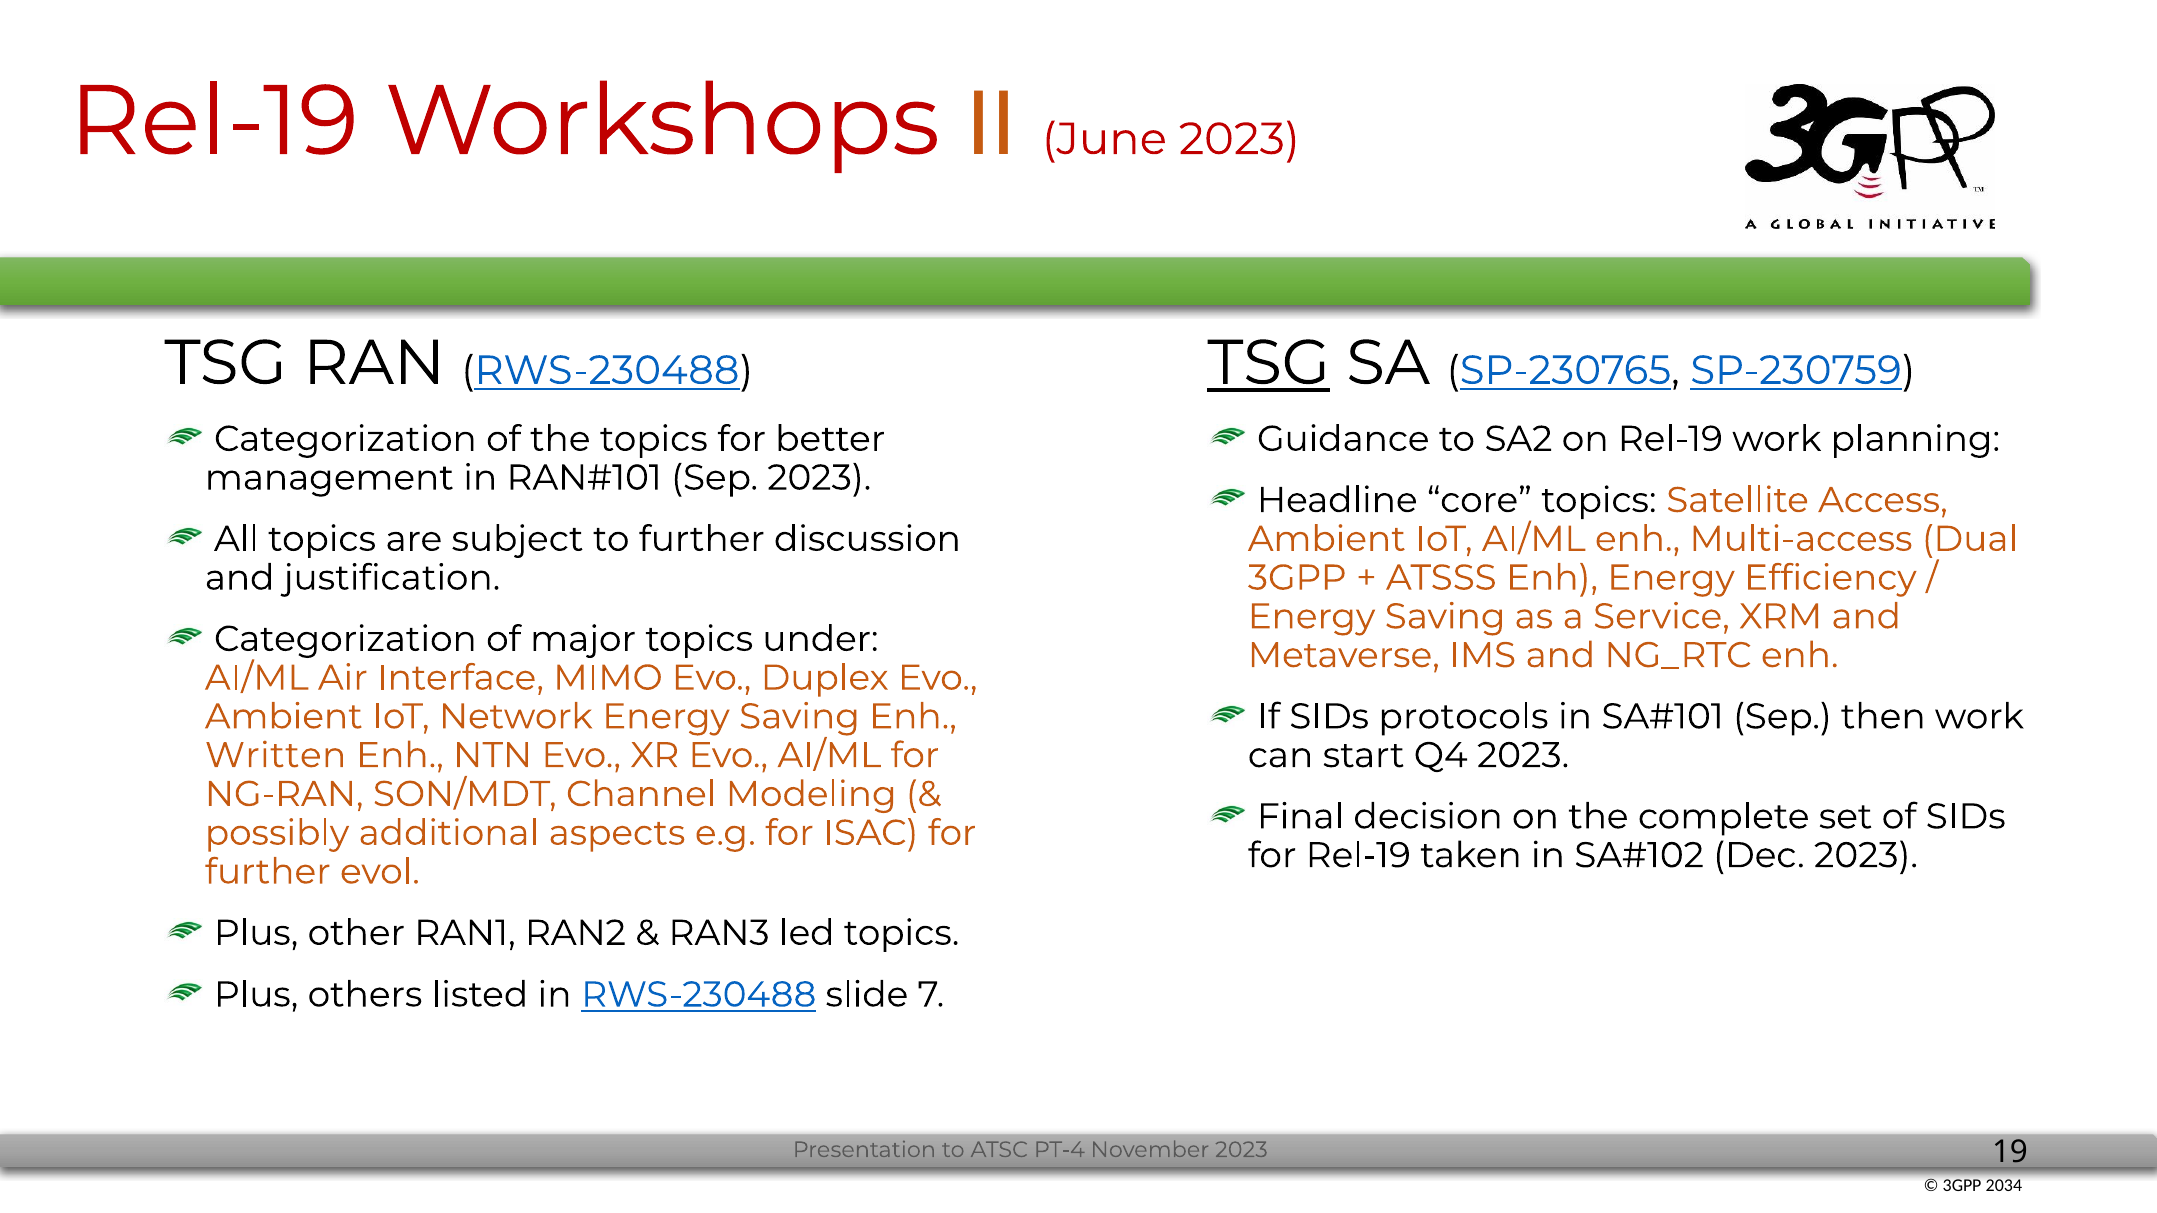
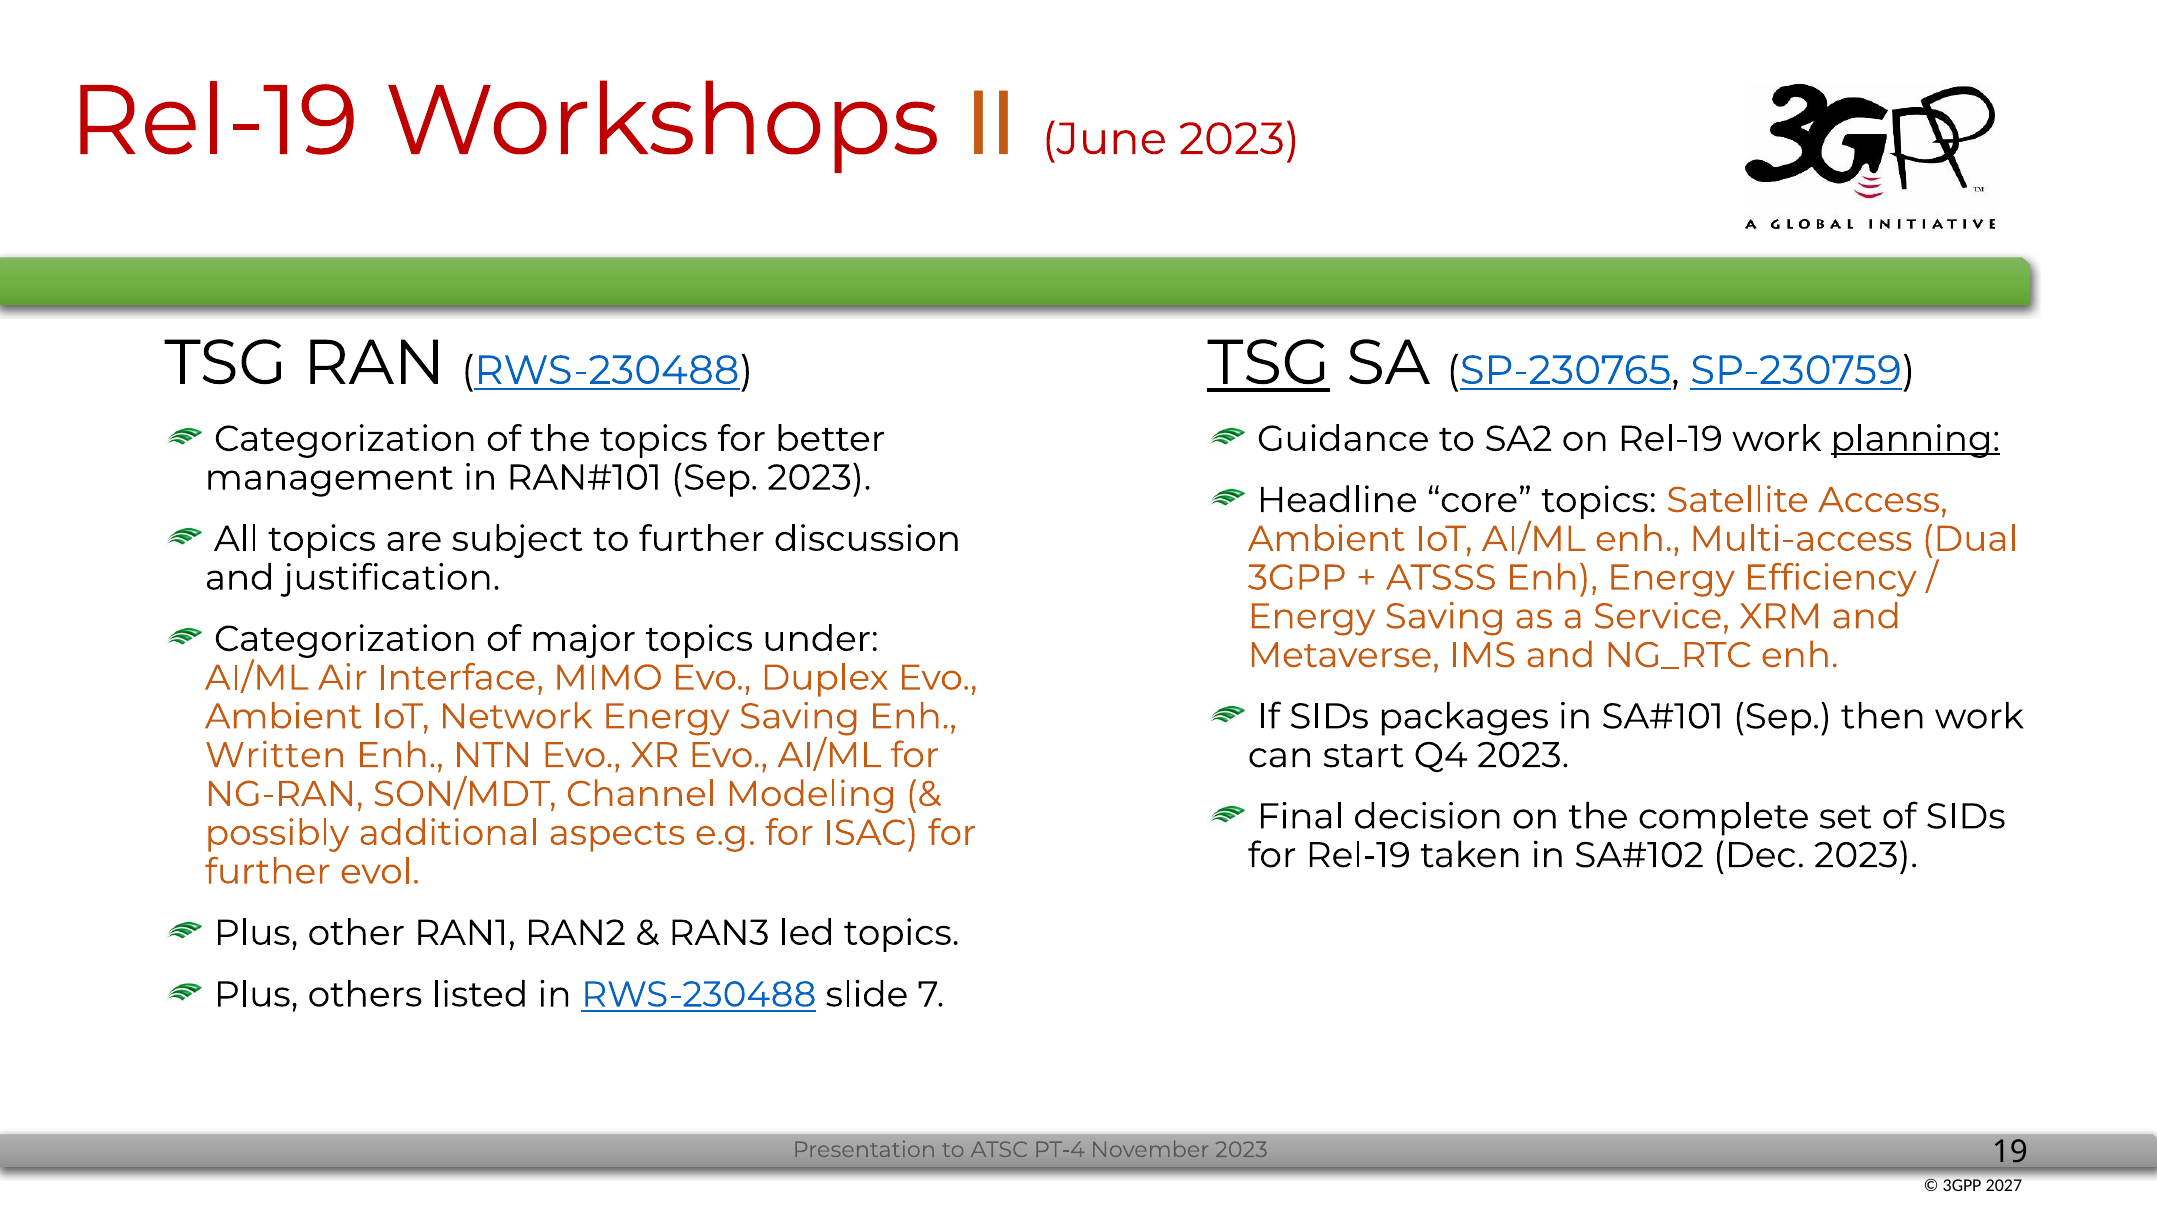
planning underline: none -> present (1915, 439)
protocols: protocols -> packages (1464, 717)
2034: 2034 -> 2027 (2004, 1186)
